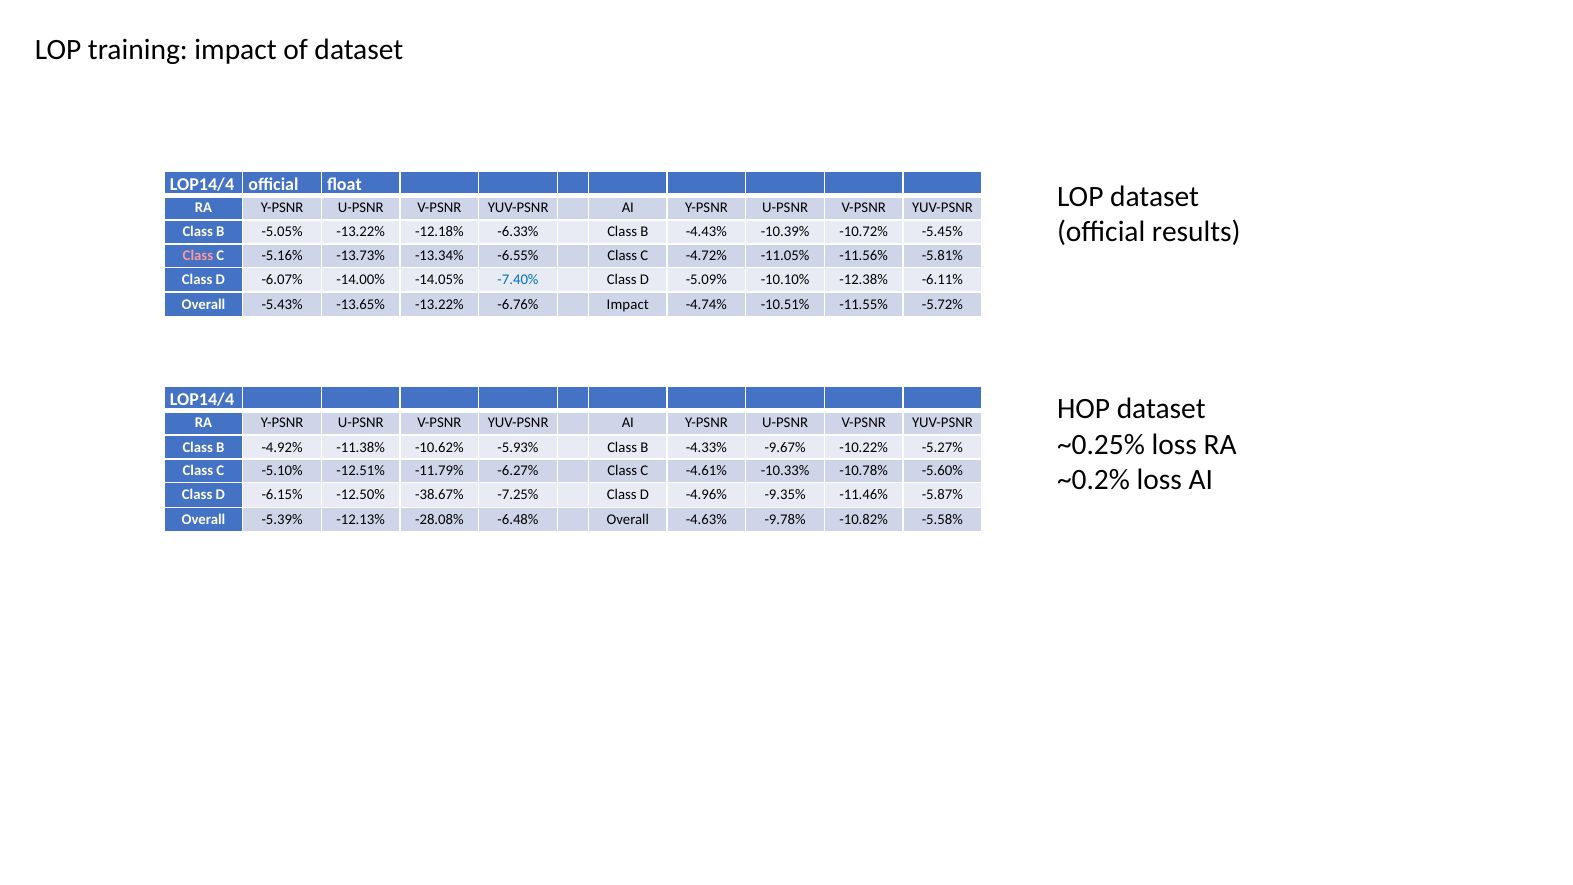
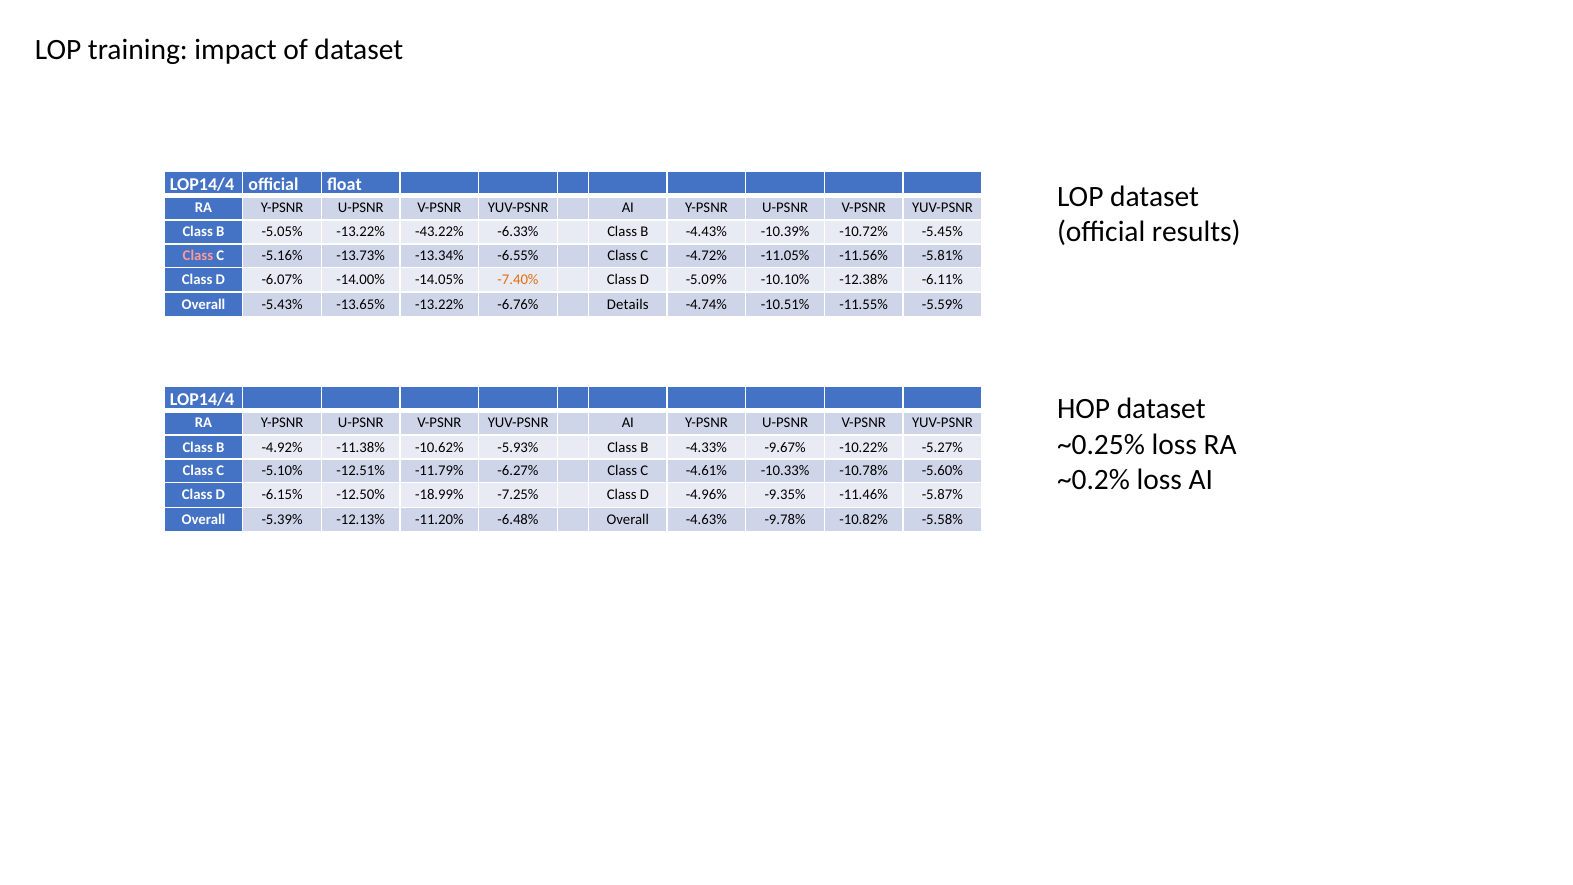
-12.18%: -12.18% -> -43.22% (439, 232)
-7.40% colour: blue -> orange (518, 280)
-6.76% Impact: Impact -> Details (628, 305)
-5.72%: -5.72% -> -5.59% (942, 305)
-38.67%: -38.67% -> -18.99% (439, 495)
-28.08%: -28.08% -> -11.20% (439, 520)
